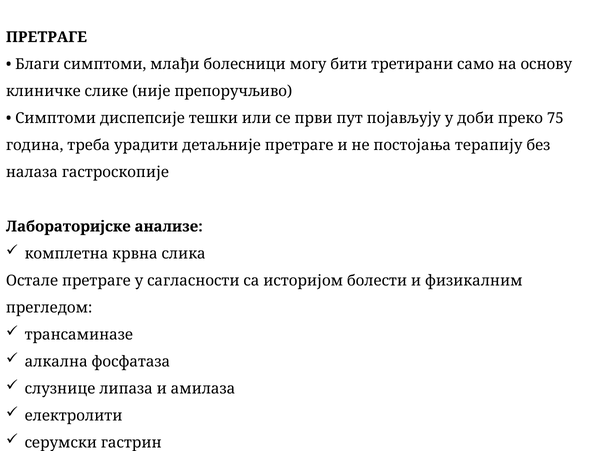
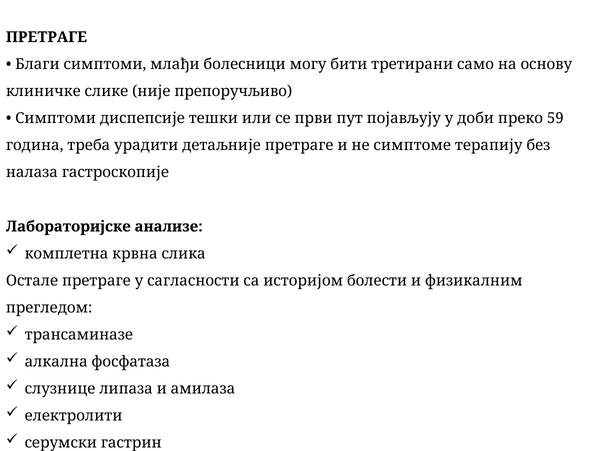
75: 75 -> 59 (555, 118)
постојања: постојања -> симптоме (412, 145)
